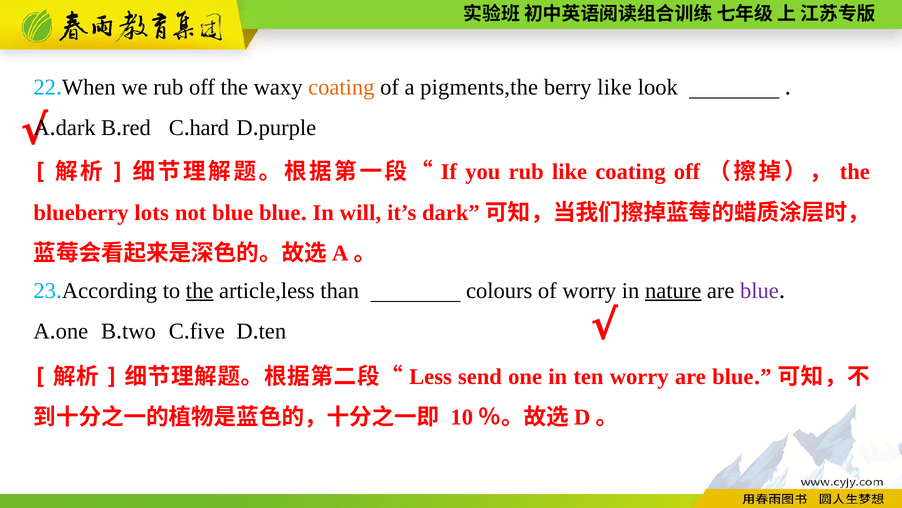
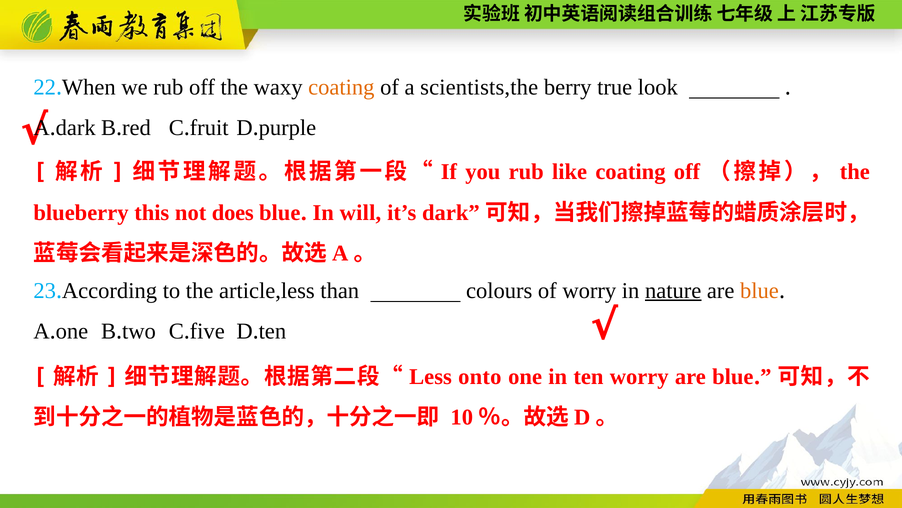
pigments,the: pigments,the -> scientists,the (479, 87)
berry like: like -> true (615, 87)
hard: hard -> fruit (209, 128)
lots: lots -> this (152, 212)
not blue: blue -> does (233, 212)
the underline: present -> none (200, 290)
blue colour: purple -> orange (759, 290)
send: send -> onto (480, 376)
